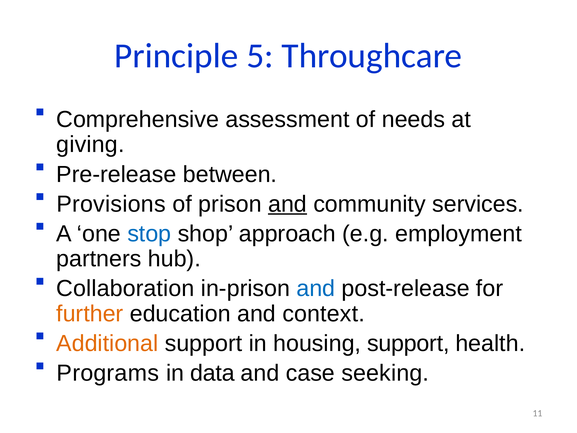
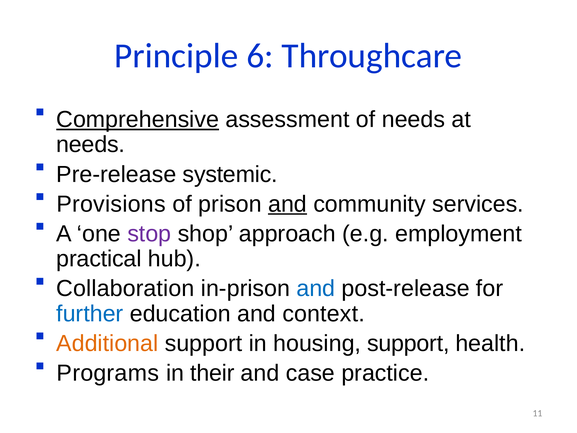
5: 5 -> 6 (260, 56)
Comprehensive underline: none -> present (138, 119)
giving: giving -> needs (91, 145)
between: between -> systemic (230, 174)
stop colour: blue -> purple (149, 234)
partners: partners -> practical (99, 259)
further colour: orange -> blue (90, 314)
data: data -> their (212, 373)
seeking: seeking -> practice (385, 373)
